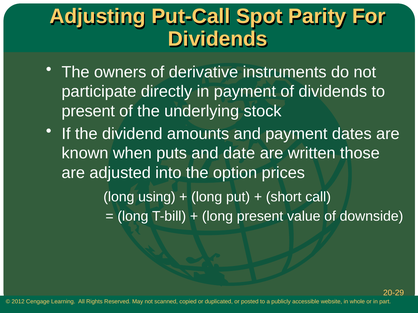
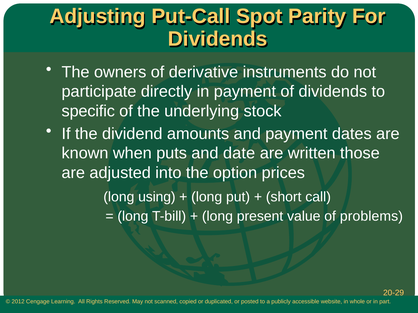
present: present -> specific (88, 111)
downside: downside -> problems (371, 217)
